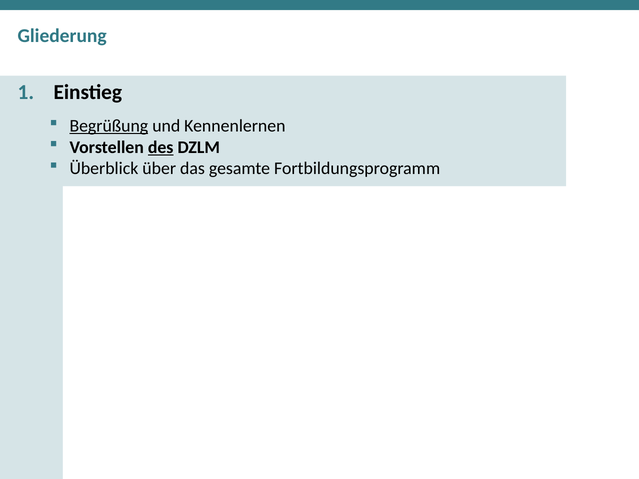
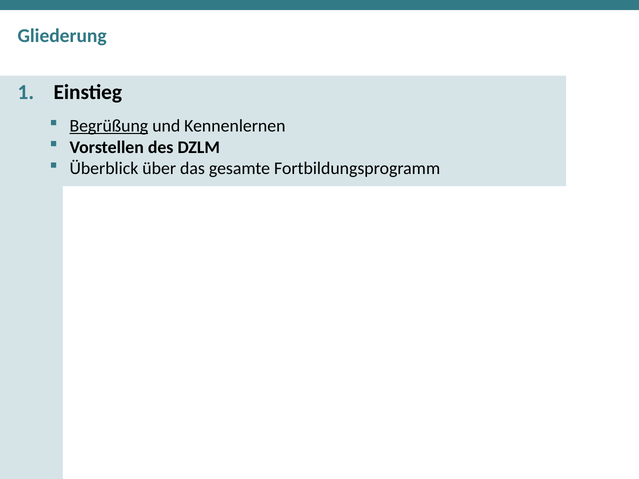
des underline: present -> none (161, 147)
